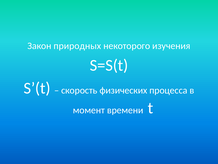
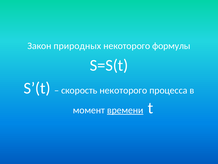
изучения: изучения -> формулы (171, 46)
скорость физических: физических -> некоторого (123, 90)
времени underline: none -> present (125, 110)
